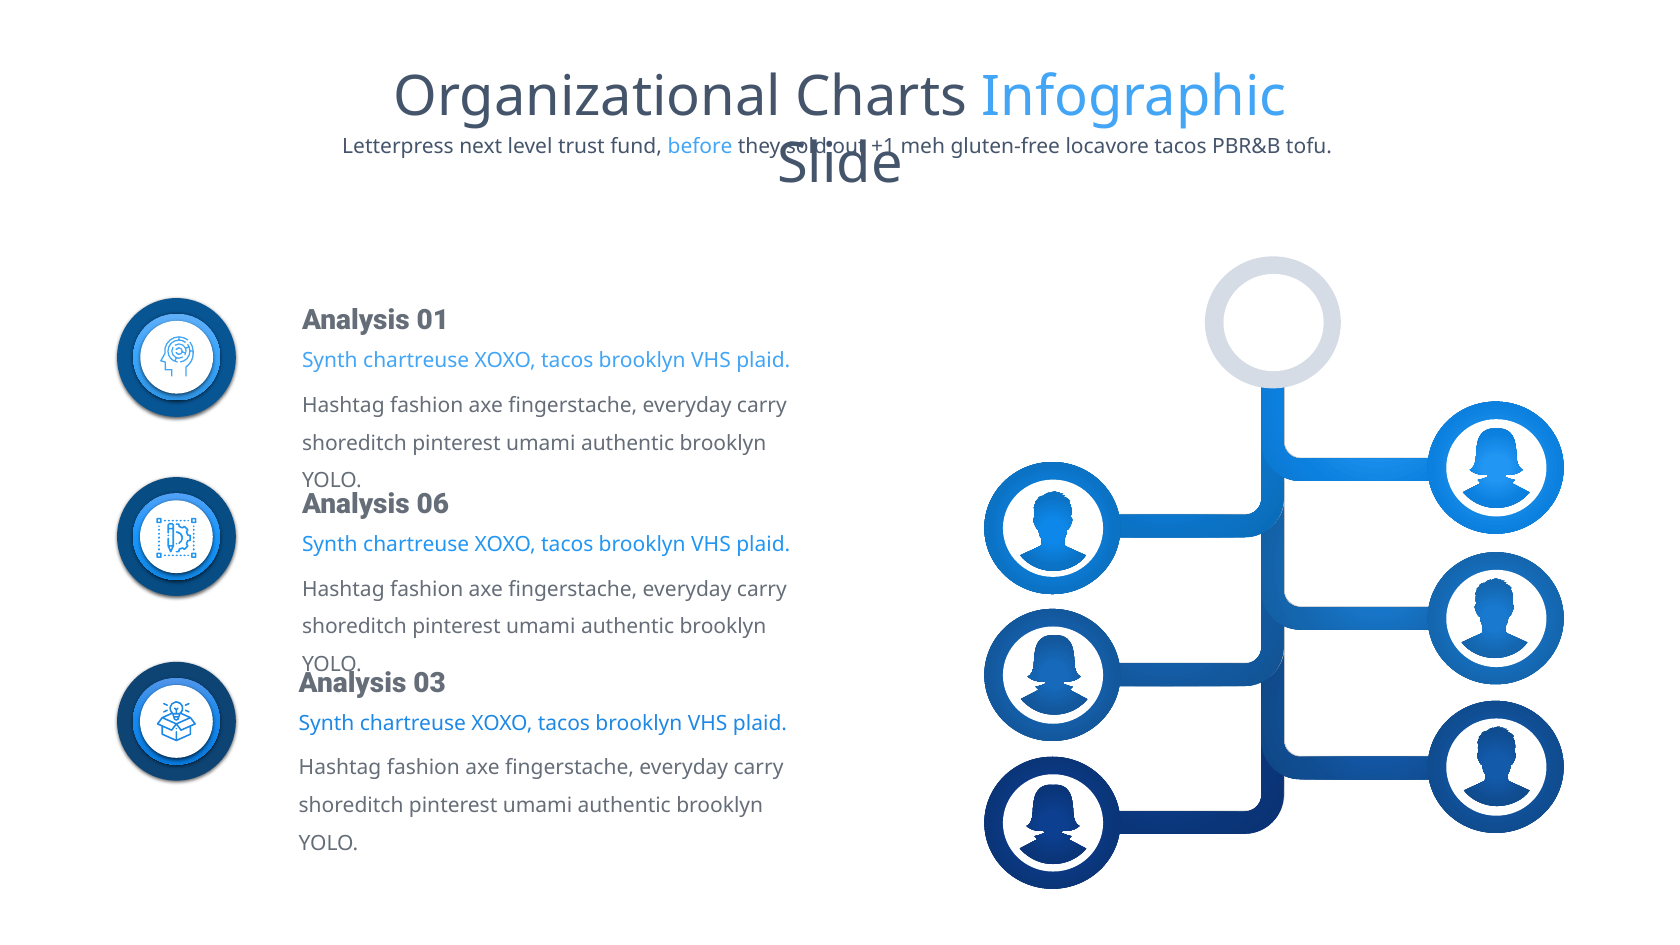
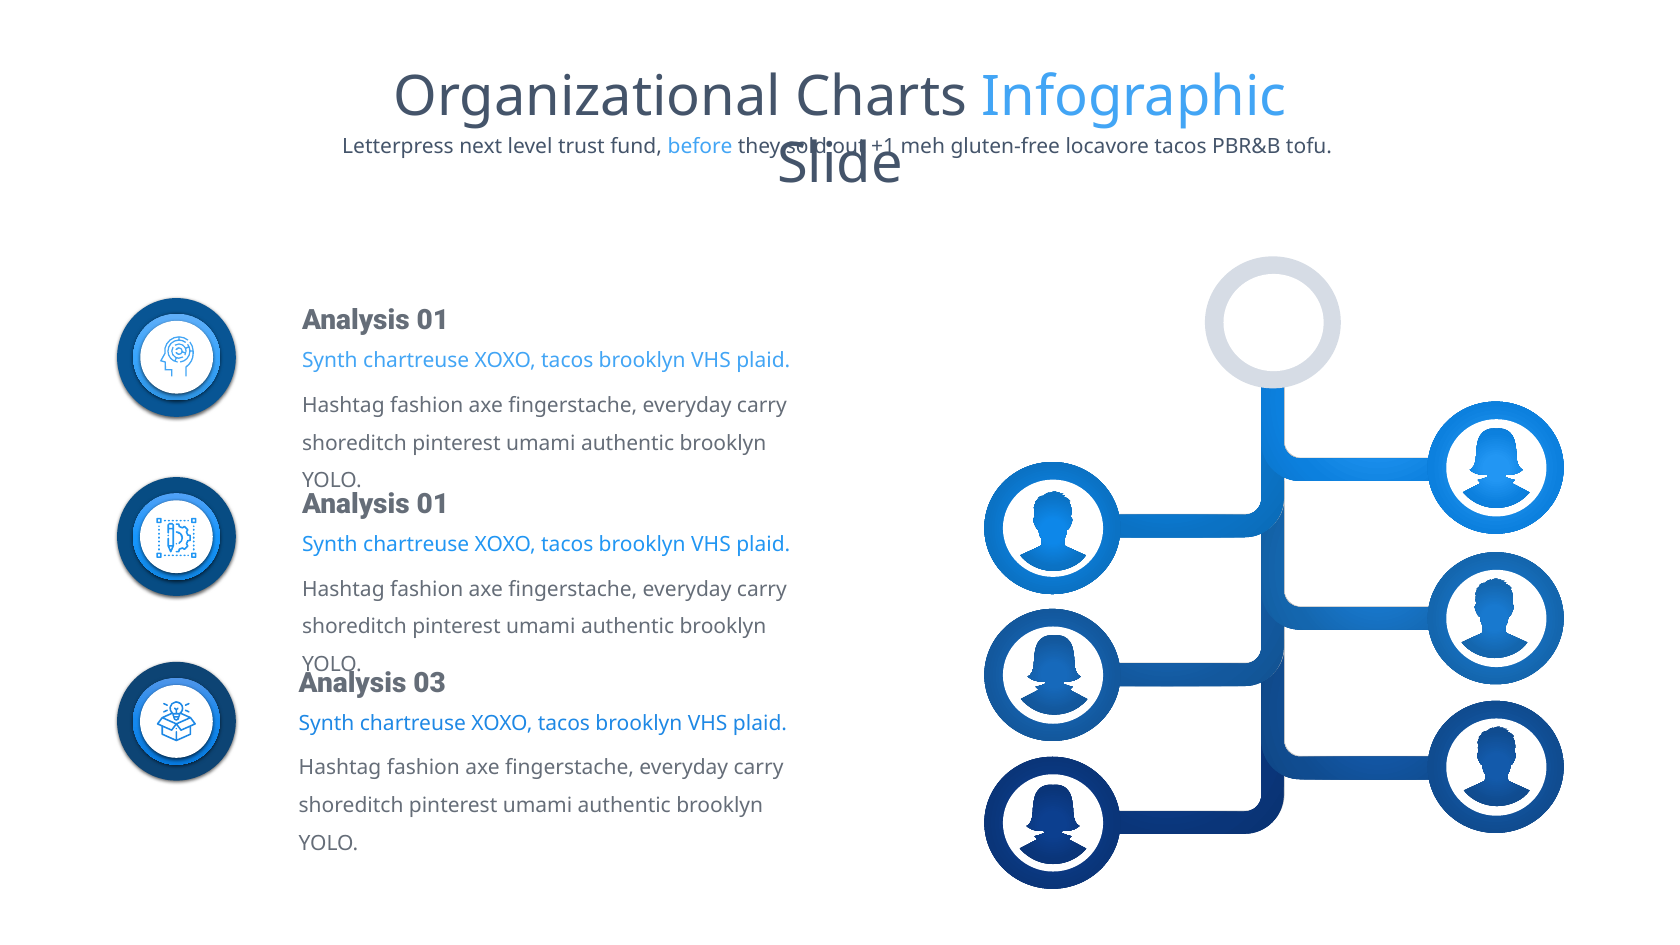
06: 06 -> 01 (433, 504)
